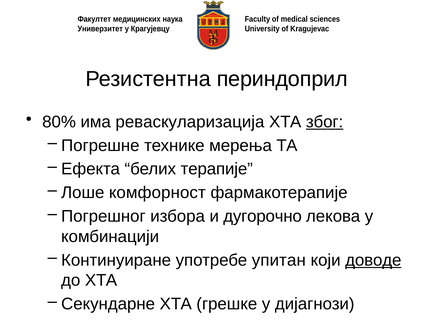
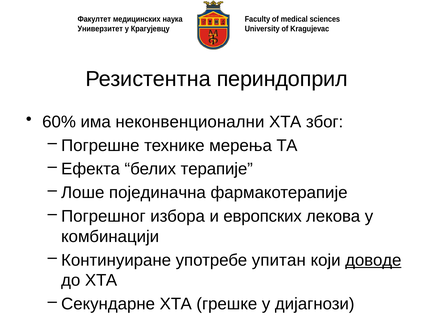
80%: 80% -> 60% (59, 122)
реваскуларизација: реваскуларизација -> неконвенционални (190, 122)
због underline: present -> none (325, 122)
комфорност: комфорност -> појединачна (157, 193)
дугорочно: дугорочно -> европских (263, 216)
